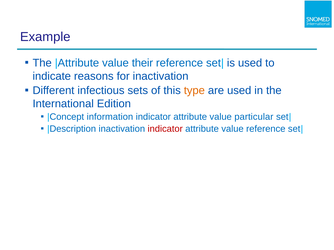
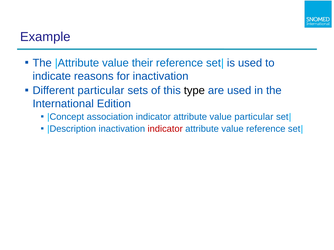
Different infectious: infectious -> particular (101, 91)
type colour: orange -> black (194, 91)
information: information -> association (110, 117)
